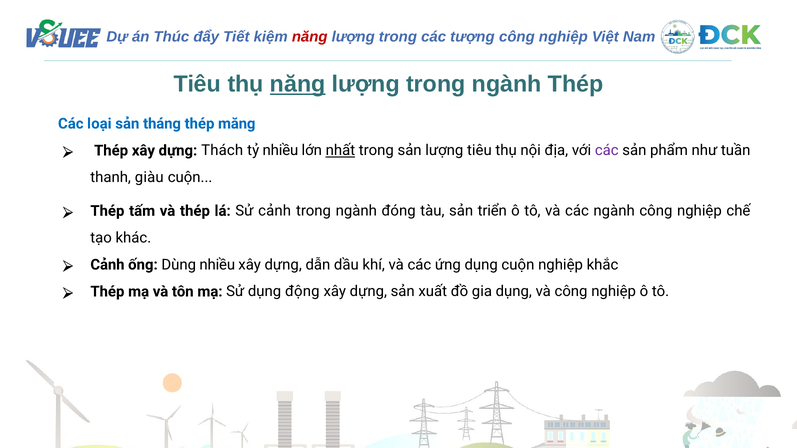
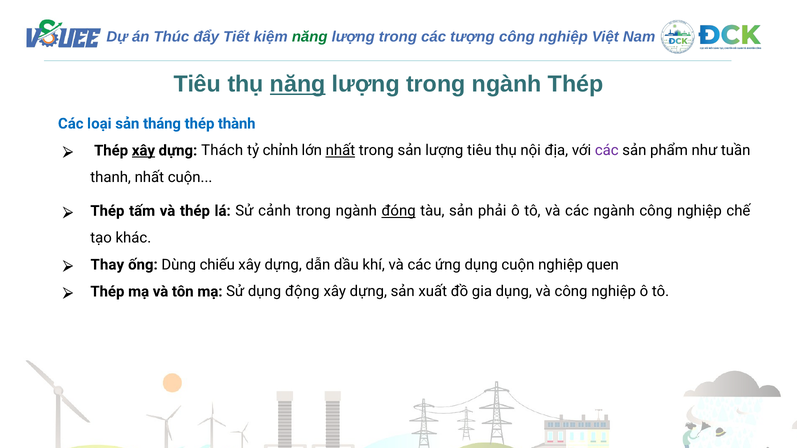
năng colour: red -> green (310, 37)
măng: măng -> thành (237, 124)
xây underline: none -> present (143, 151)
tỷ nhiều: nhiều -> chỉnh (280, 151)
thanh giàu: giàu -> nhất (149, 177)
đóng underline: none -> present (399, 211)
triển: triển -> phải (492, 211)
Cảnh: Cảnh -> Thay (107, 265)
Dùng nhiều: nhiều -> chiếu (217, 265)
khắc: khắc -> quen (603, 265)
